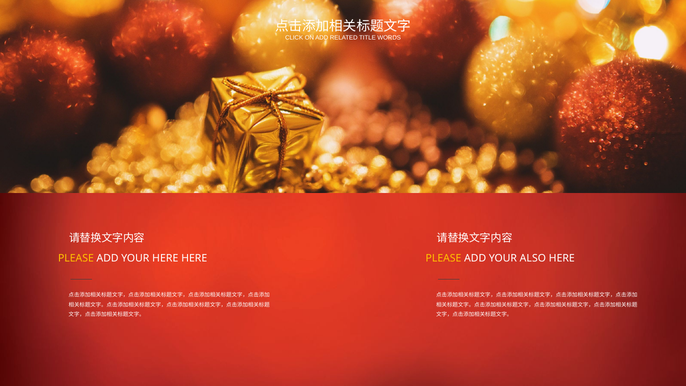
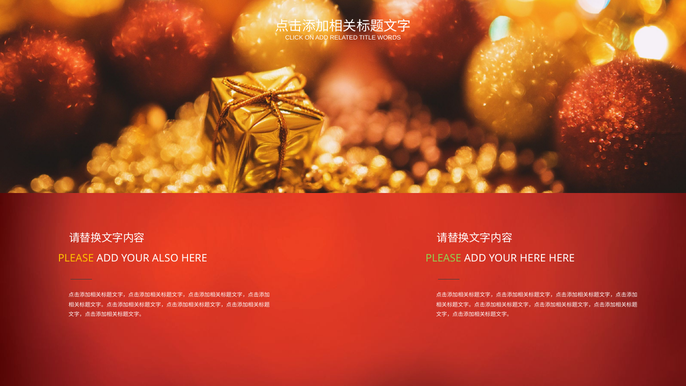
YOUR HERE: HERE -> ALSO (165, 258)
PLEASE colour: yellow -> light green (443, 258)
YOUR ALSO: ALSO -> HERE (533, 258)
